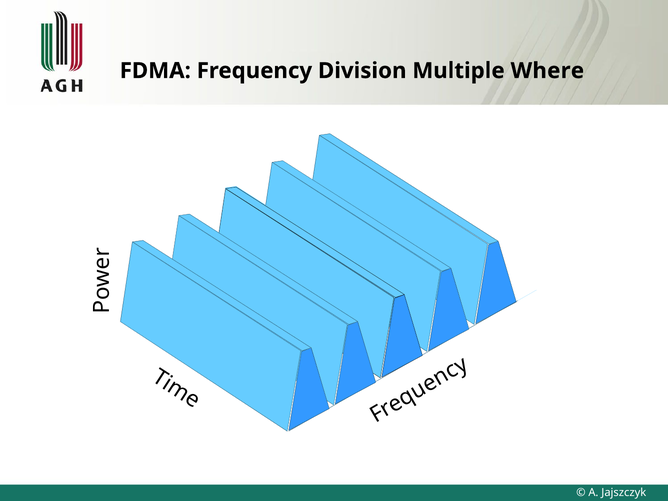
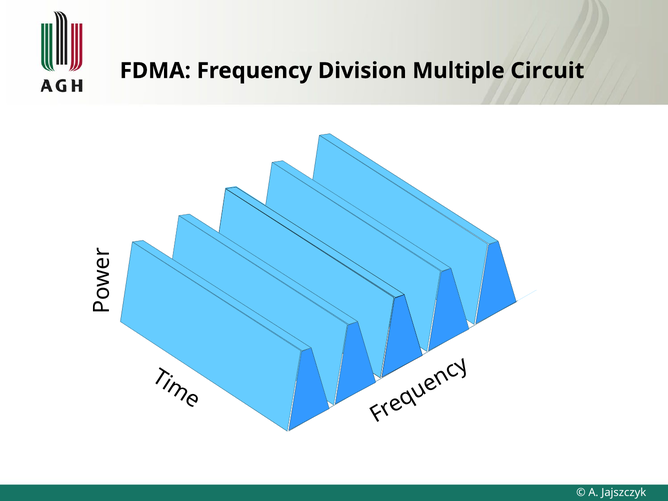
Where: Where -> Circuit (547, 71)
